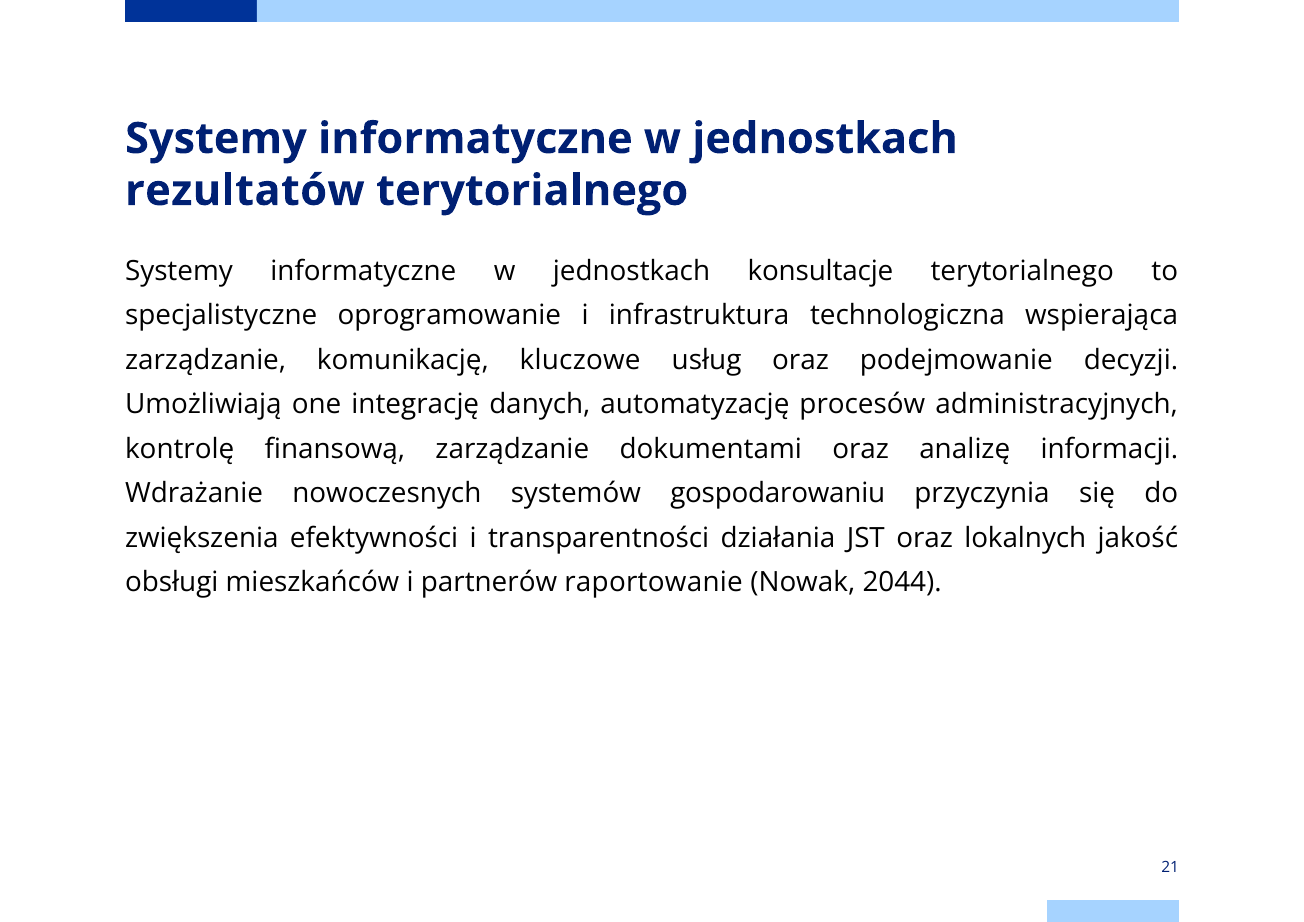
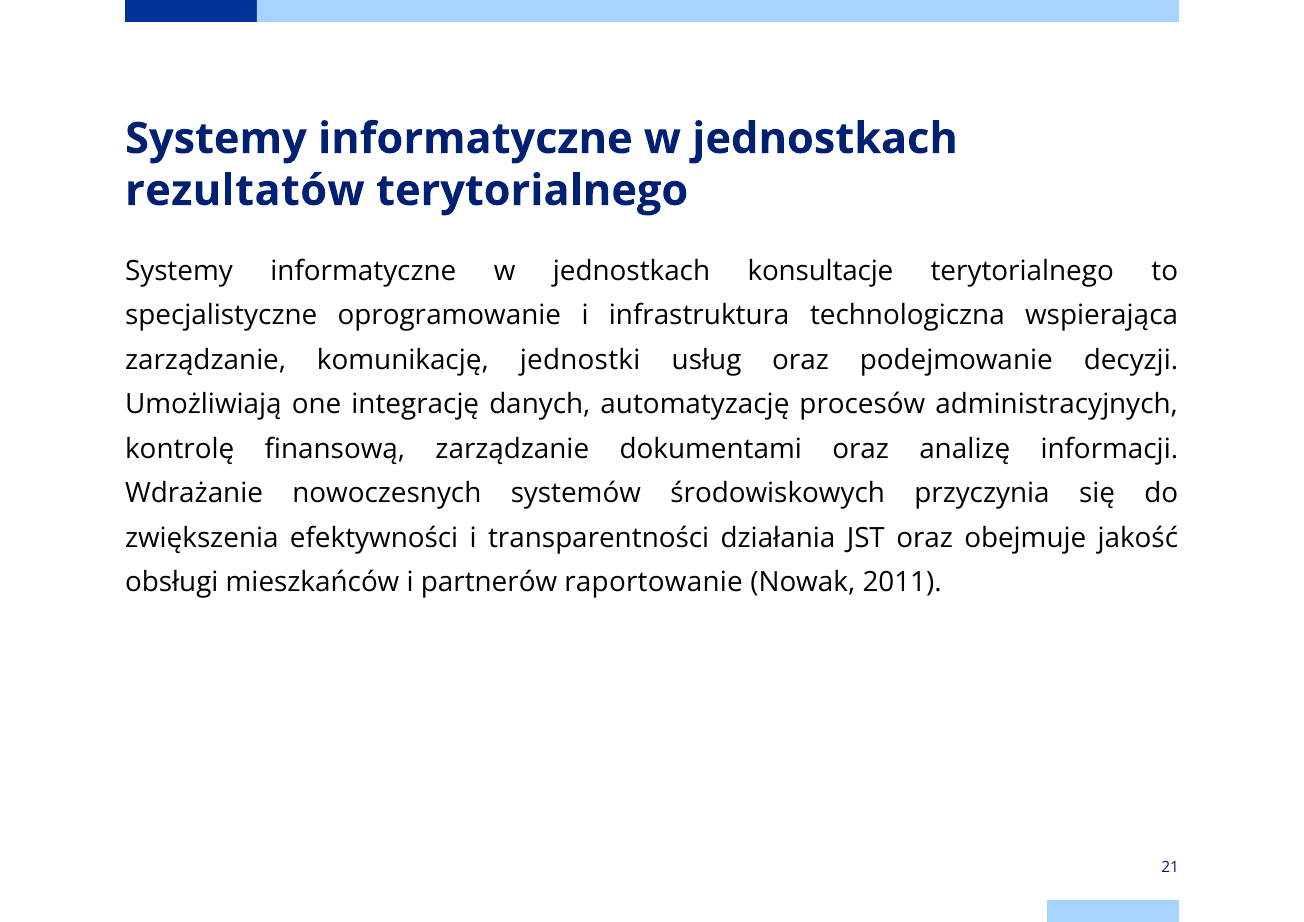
kluczowe: kluczowe -> jednostki (580, 360)
gospodarowaniu: gospodarowaniu -> środowiskowych (778, 494)
lokalnych: lokalnych -> obejmuje (1025, 538)
2044: 2044 -> 2011 (902, 583)
